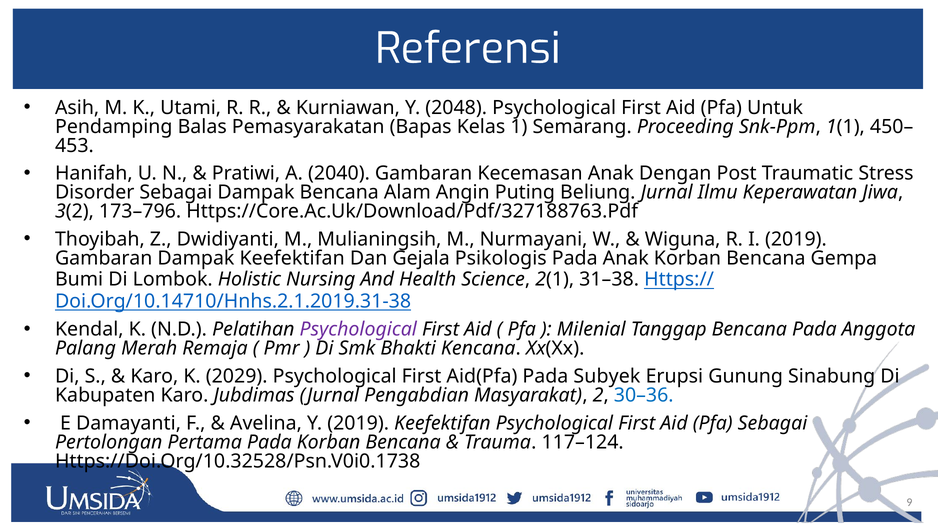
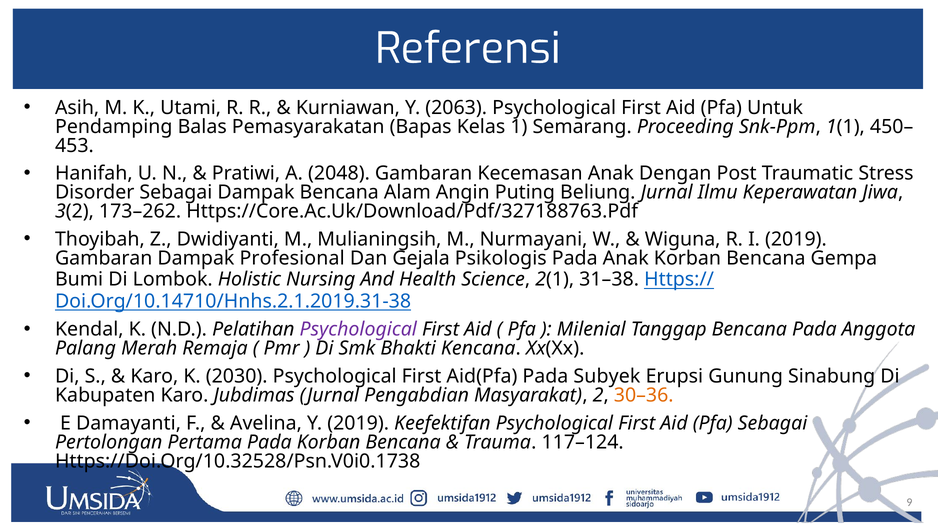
2048: 2048 -> 2063 (456, 108)
2040: 2040 -> 2048 (339, 173)
173–796: 173–796 -> 173–262 (140, 211)
Dampak Keefektifan: Keefektifan -> Profesional (292, 258)
2029: 2029 -> 2030 (237, 376)
30–36 colour: blue -> orange (644, 395)
